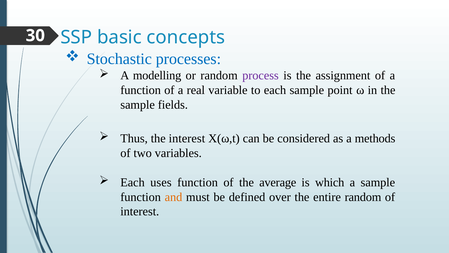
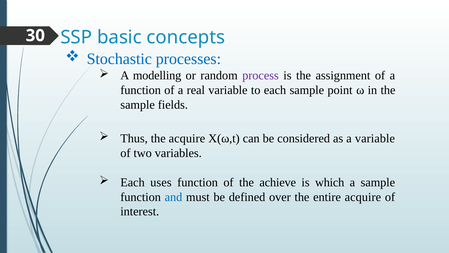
the interest: interest -> acquire (187, 138)
a methods: methods -> variable (375, 138)
average: average -> achieve (278, 182)
and colour: orange -> blue (173, 197)
entire random: random -> acquire (363, 197)
